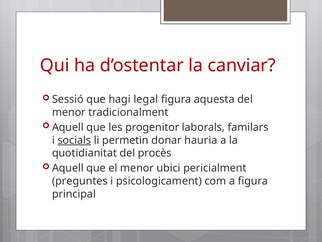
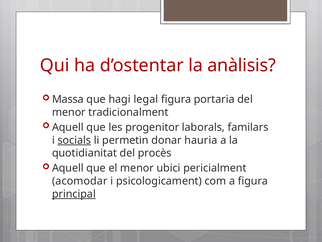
canviar: canviar -> anàlisis (242, 65)
Sessió: Sessió -> Massa (68, 99)
aquesta: aquesta -> portaria (214, 99)
preguntes: preguntes -> acomodar (80, 181)
principal underline: none -> present (74, 194)
